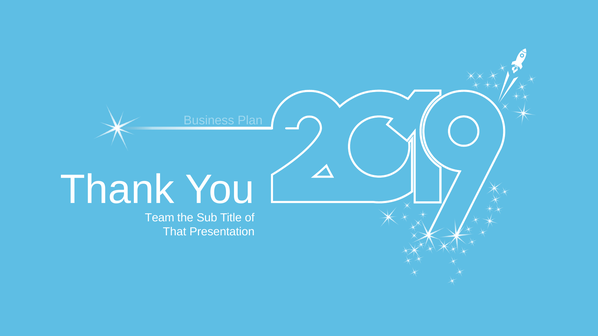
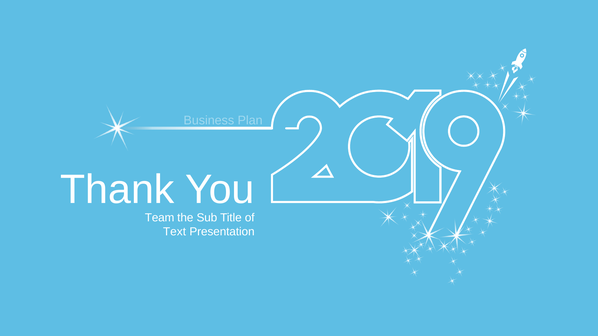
That: That -> Text (175, 232)
